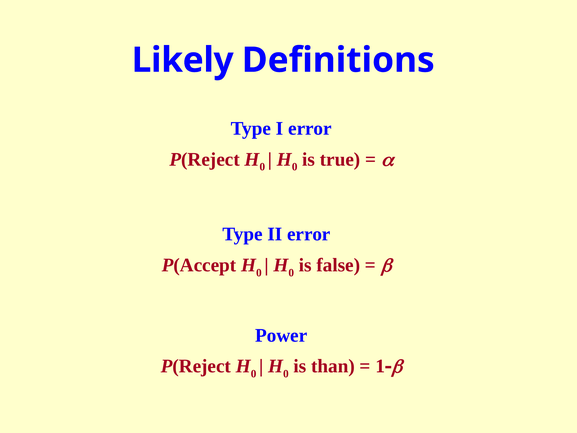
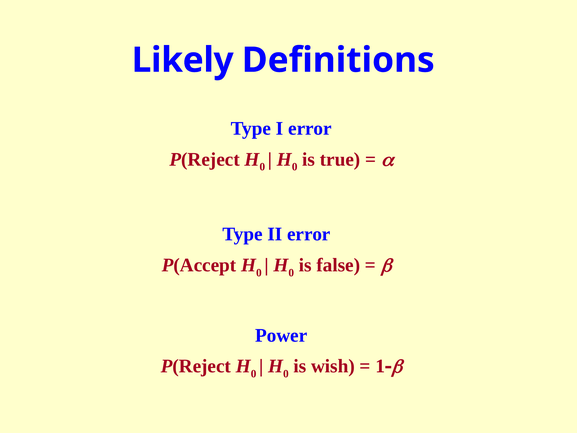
than: than -> wish (333, 366)
